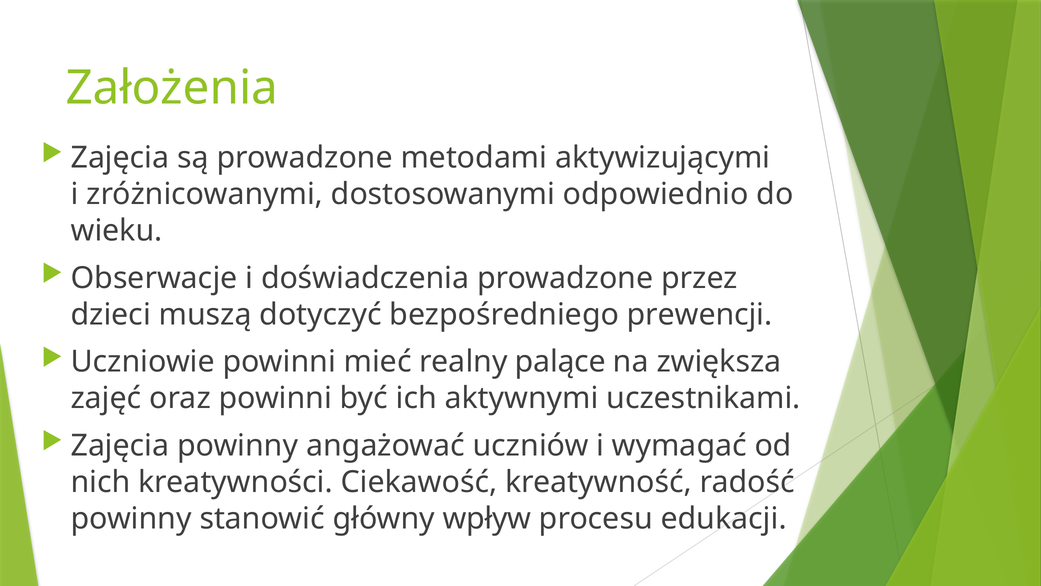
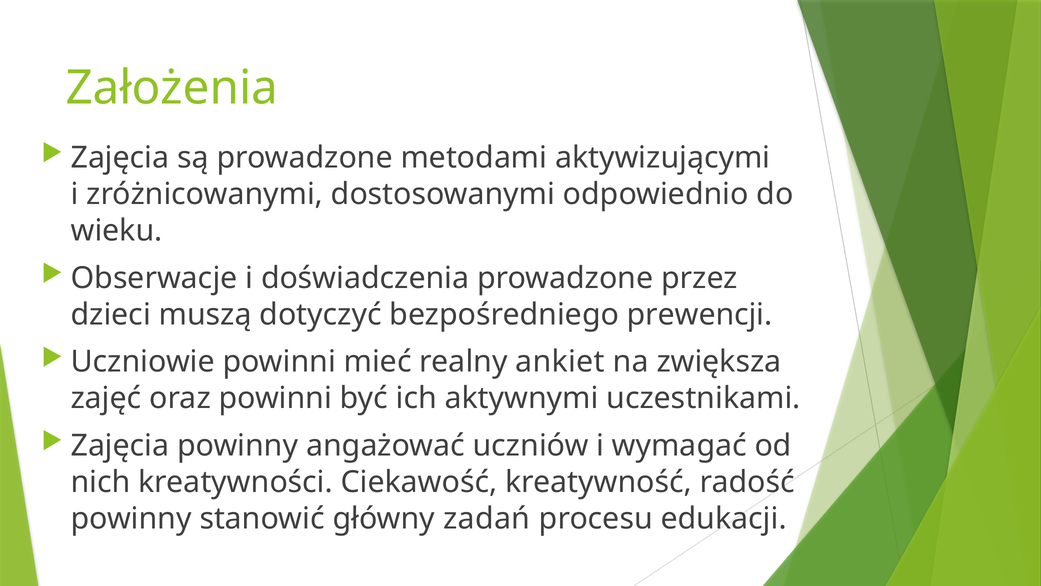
palące: palące -> ankiet (560, 362)
wpływ: wpływ -> zadań (487, 518)
